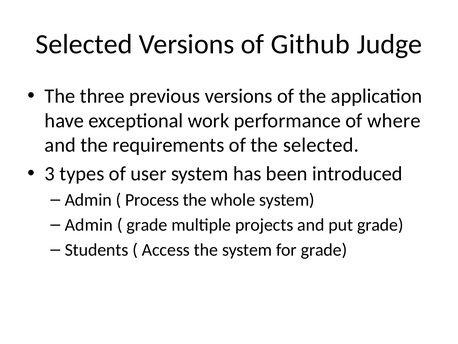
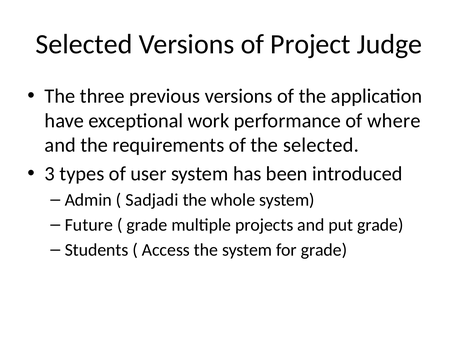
Github: Github -> Project (310, 44)
Process: Process -> Sadjadi (152, 200)
Admin: Admin -> Future (89, 225)
